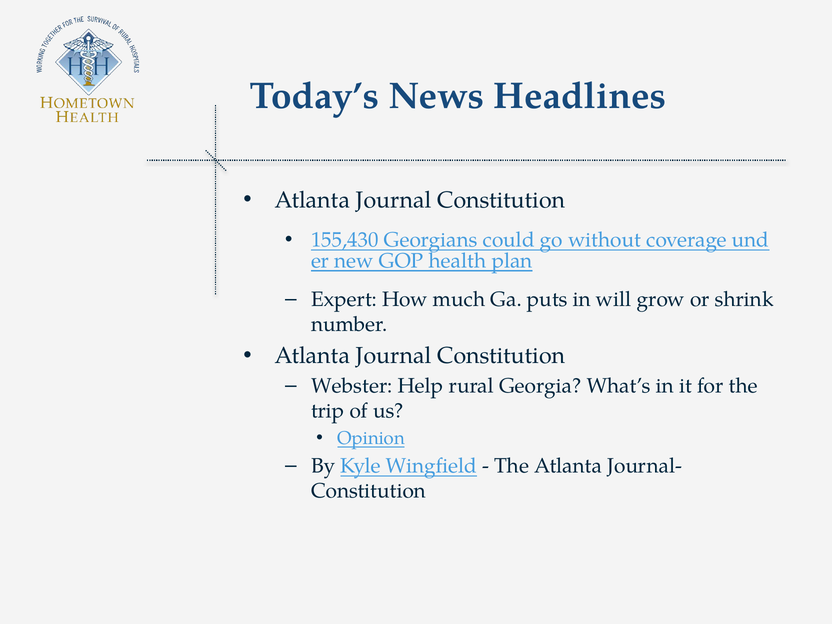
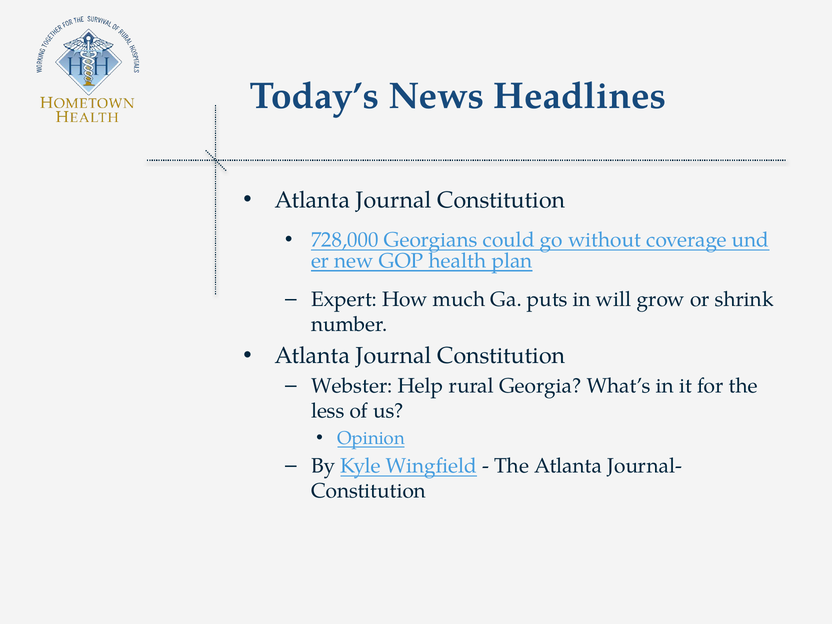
155,430: 155,430 -> 728,000 (345, 240)
trip: trip -> less (328, 411)
